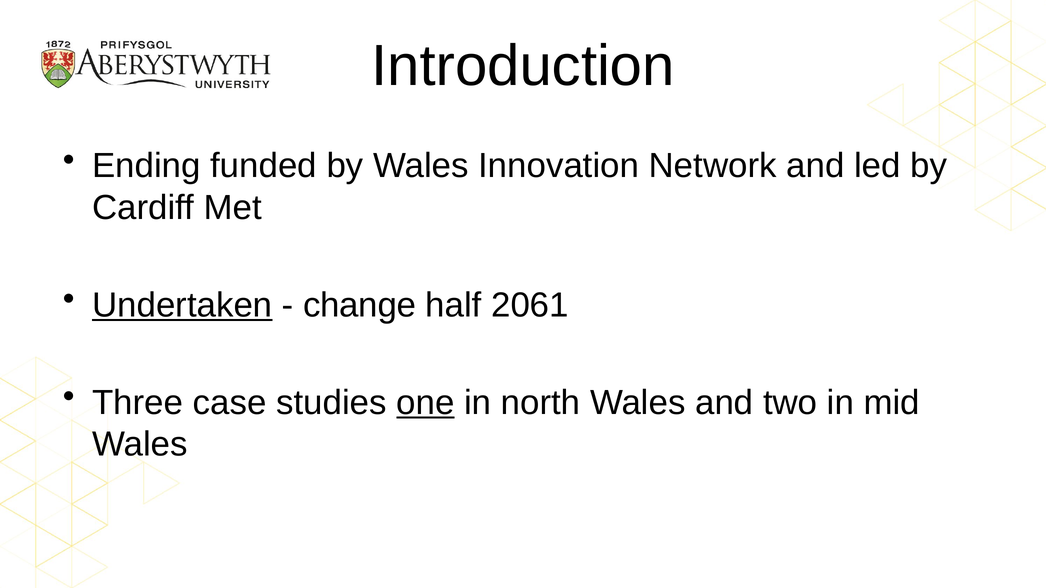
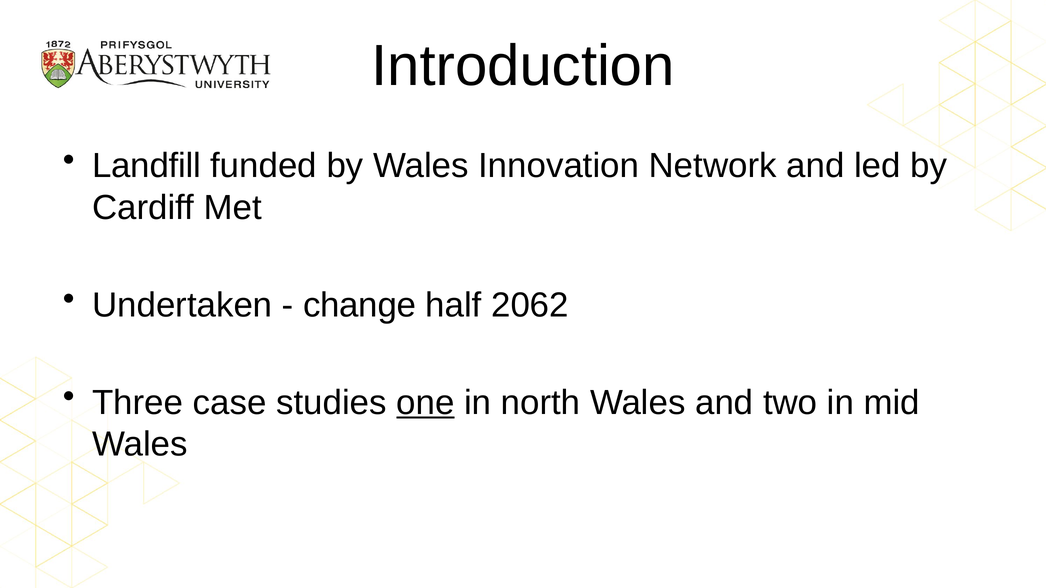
Ending: Ending -> Landfill (146, 166)
Undertaken underline: present -> none (182, 305)
2061: 2061 -> 2062 (530, 305)
